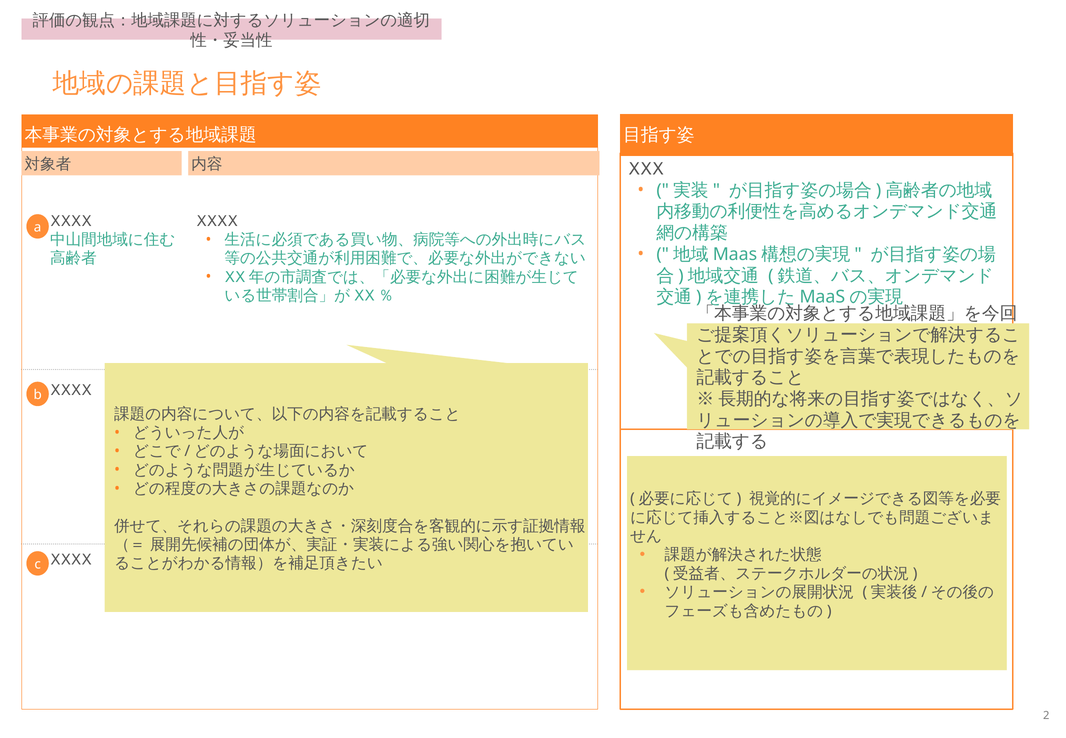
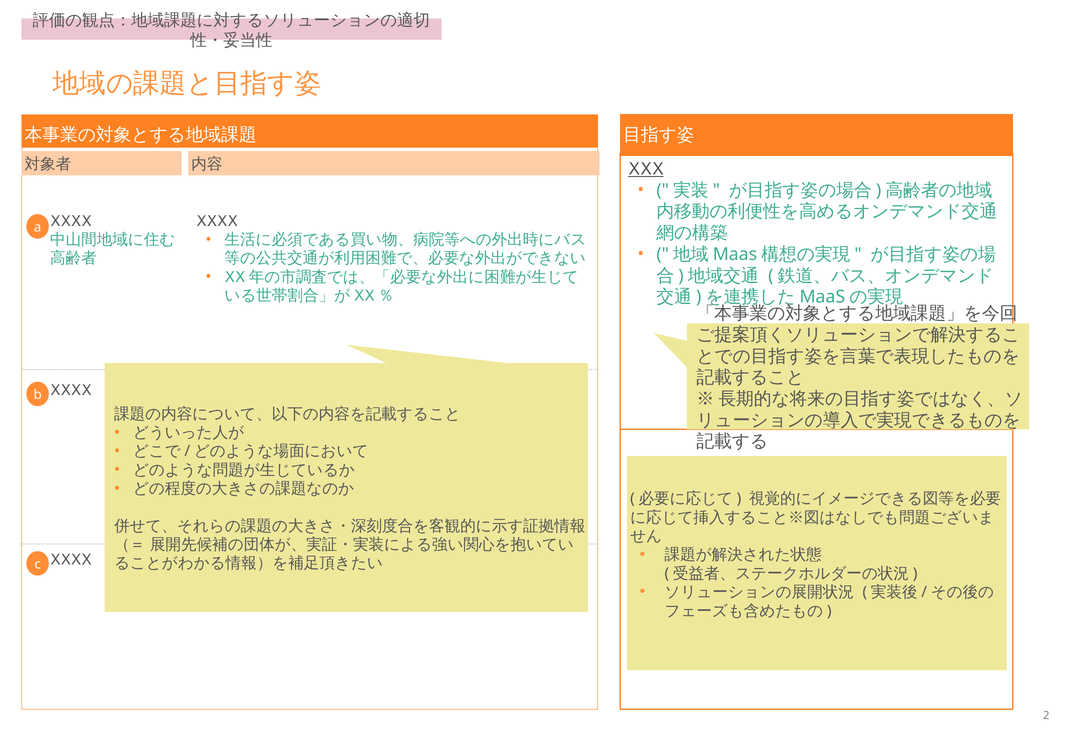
XXX underline: none -> present (646, 169)
